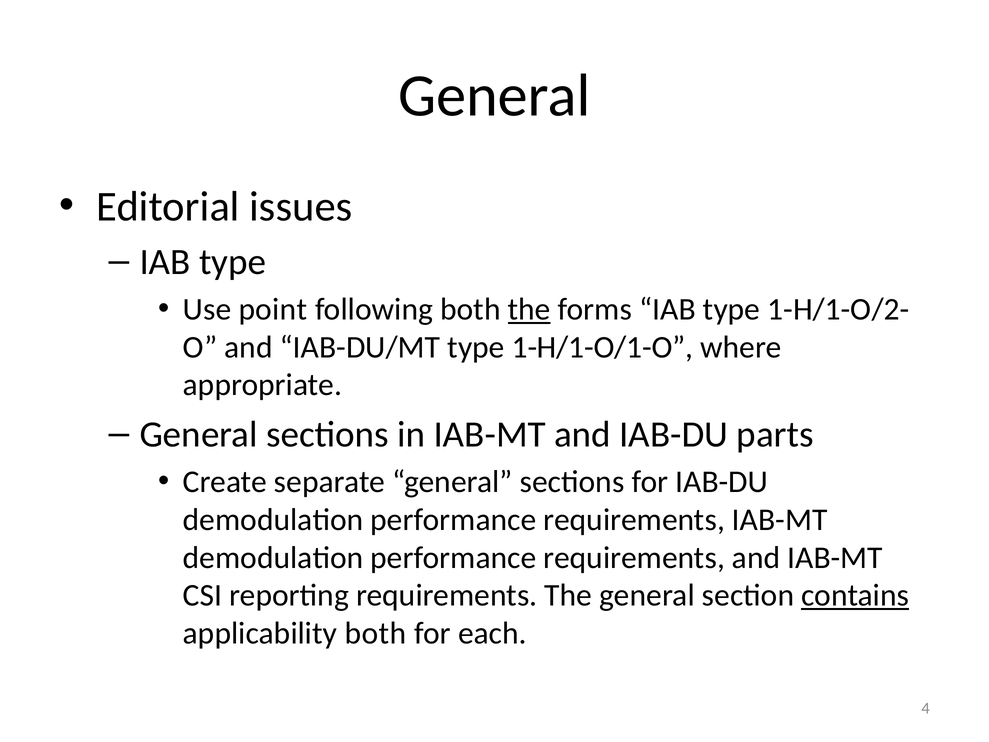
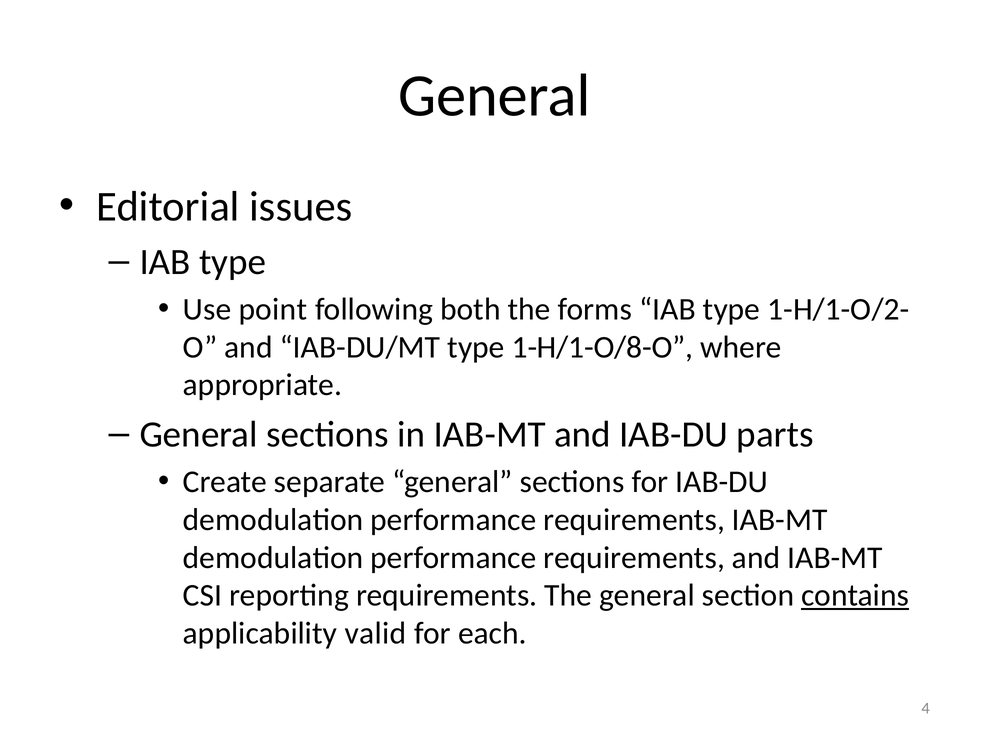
the underline: present -> none (529, 309)
1-H/1-O/1-O: 1-H/1-O/1-O -> 1-H/1-O/8-O (602, 347)
applicability both: both -> valid (376, 633)
